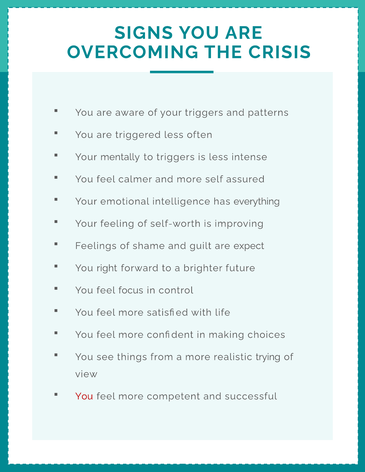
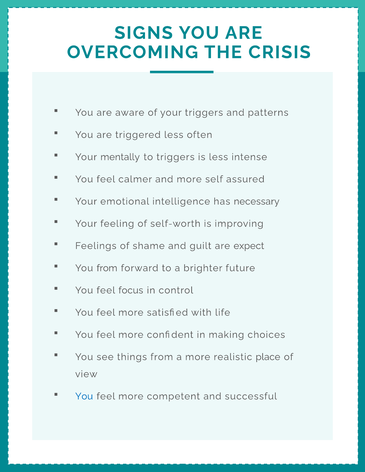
everything: everything -> necessary (257, 202)
You right: right -> from (107, 268)
trying: trying -> place (268, 357)
You colour: red -> blue (84, 397)
